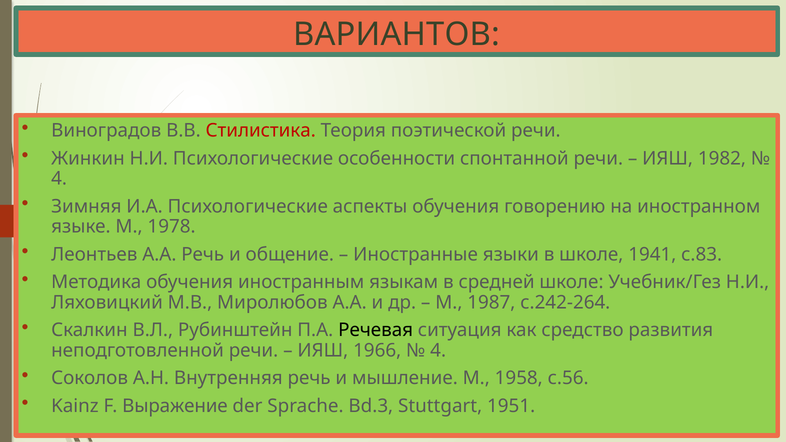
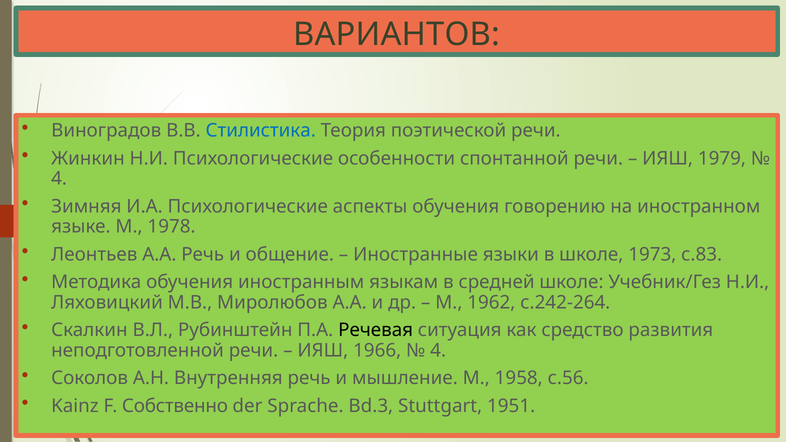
Стилистика colour: red -> blue (261, 131)
1982: 1982 -> 1979 (722, 158)
1941: 1941 -> 1973 (652, 255)
1987: 1987 -> 1962 (491, 303)
Выражение: Выражение -> Собственно (175, 406)
